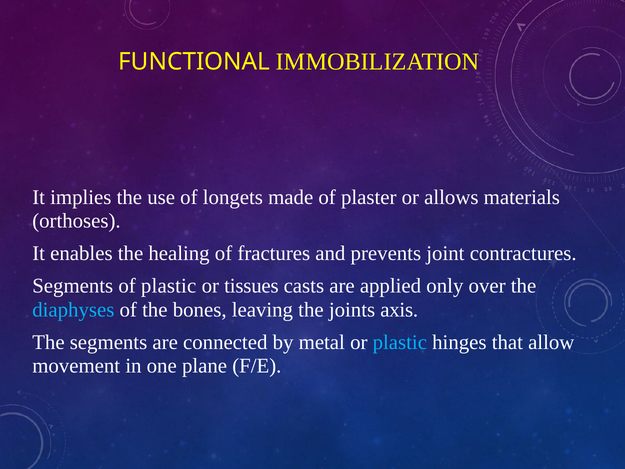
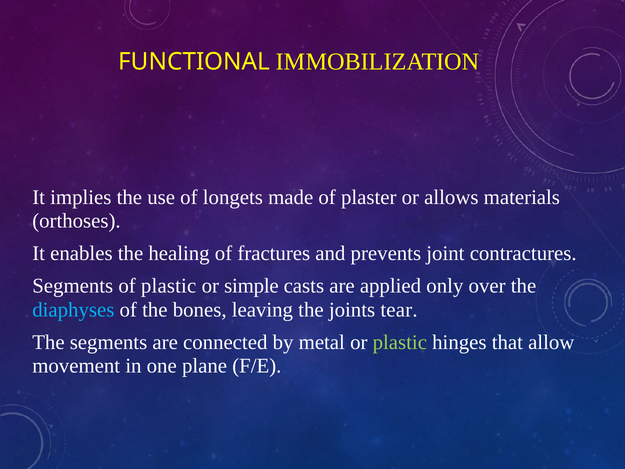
tissues: tissues -> simple (251, 286)
axis: axis -> tear (399, 310)
plastic colour: light blue -> light green (400, 342)
